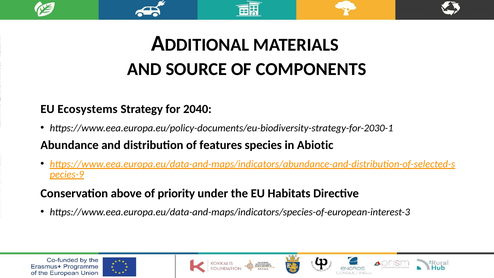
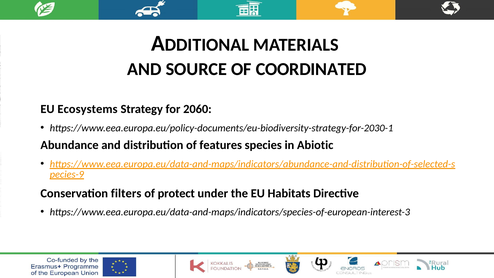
COMPONENTS: COMPONENTS -> COORDINATED (311, 69)
2040: 2040 -> 2060 (197, 109)
above: above -> filters (126, 193)
priority: priority -> protect (176, 193)
